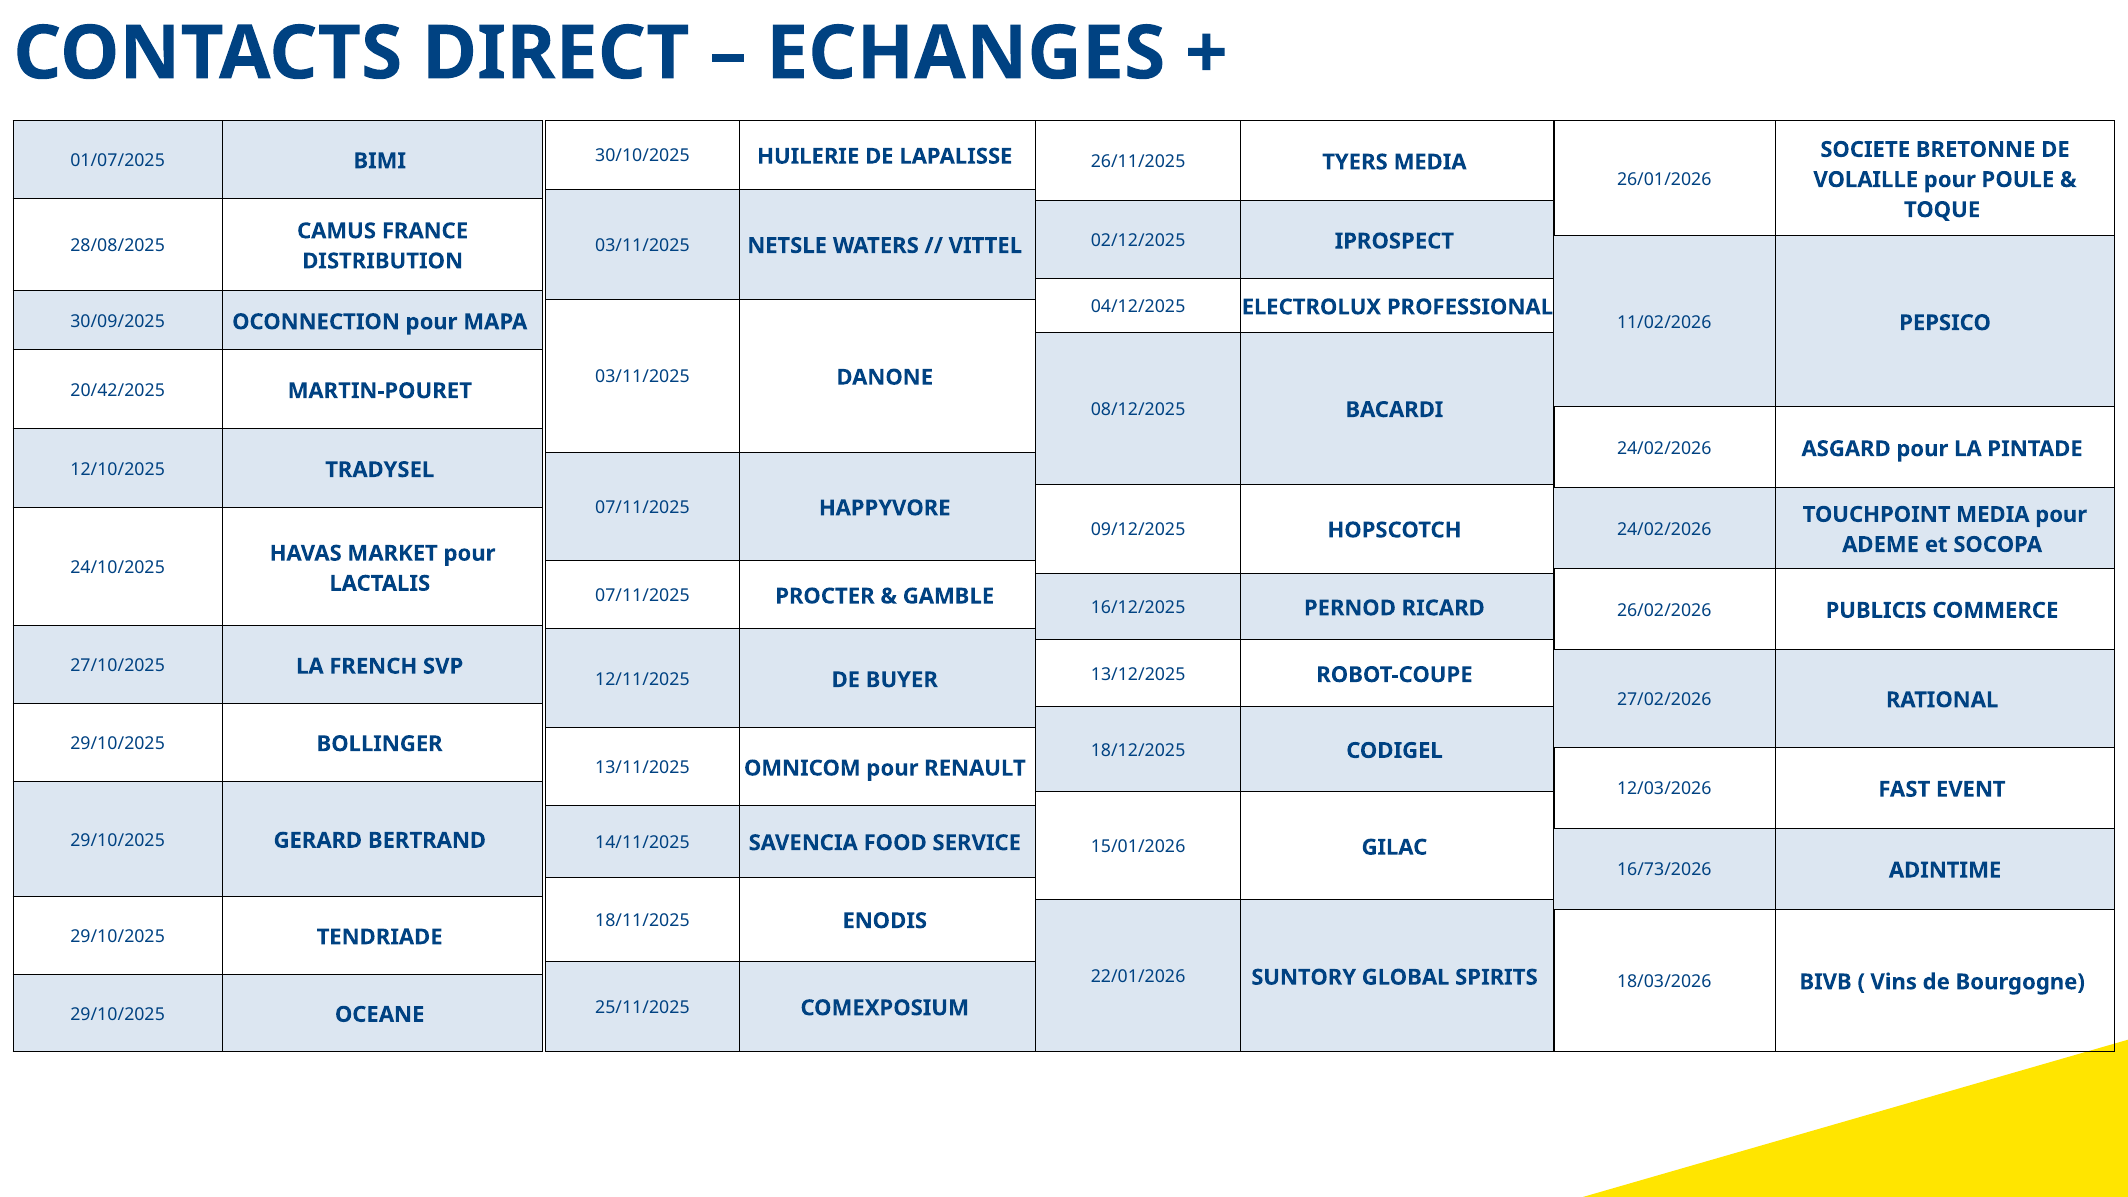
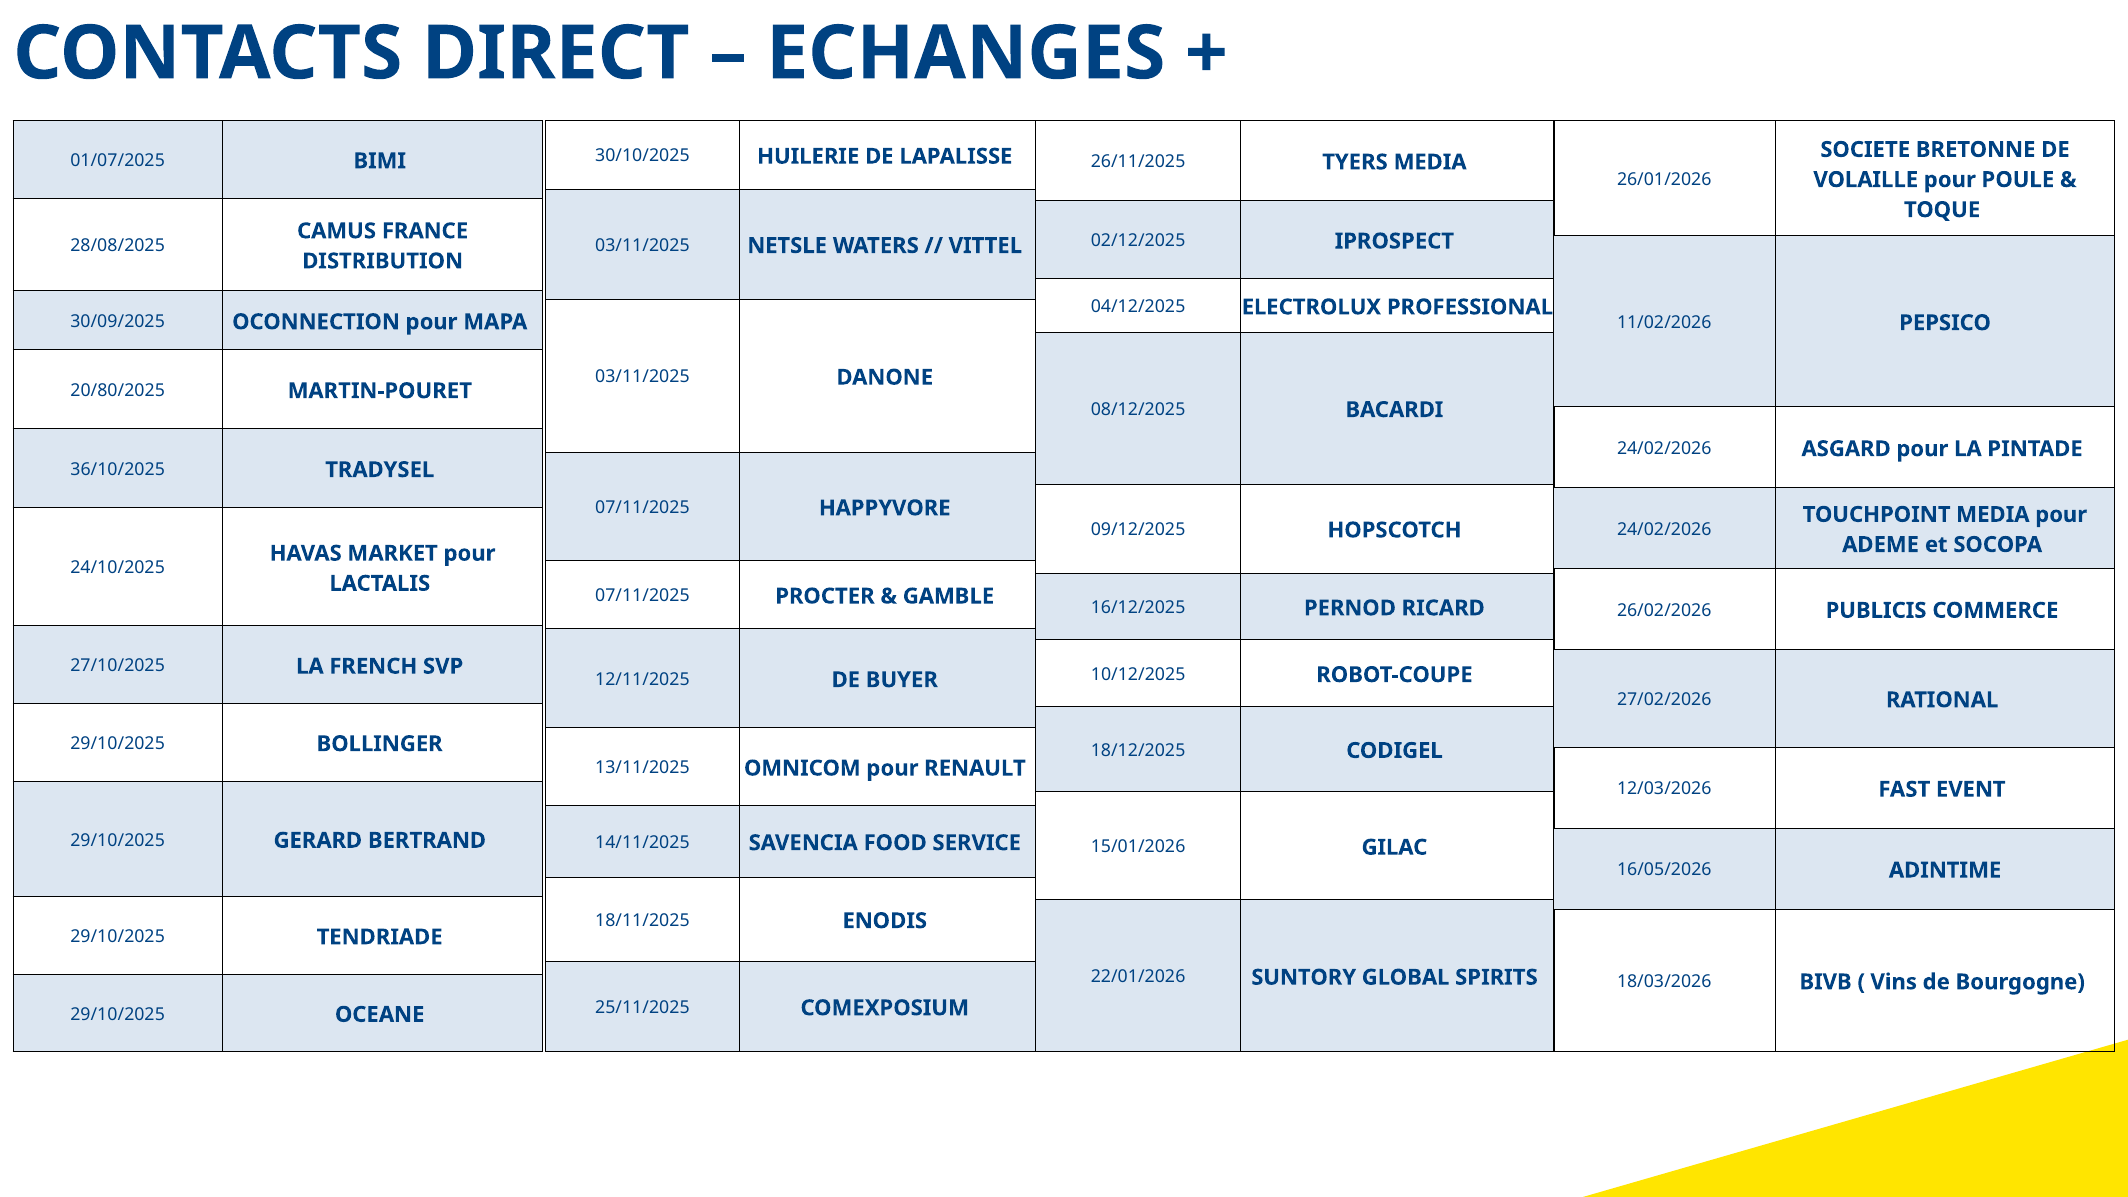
20/42/2025: 20/42/2025 -> 20/80/2025 (118, 391)
12/10/2025: 12/10/2025 -> 36/10/2025 (118, 470)
13/12/2025: 13/12/2025 -> 10/12/2025 (1138, 675)
16/73/2026: 16/73/2026 -> 16/05/2026 (1664, 870)
